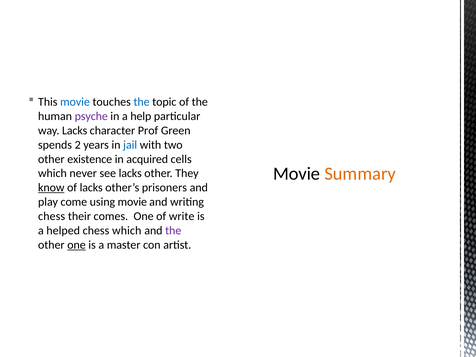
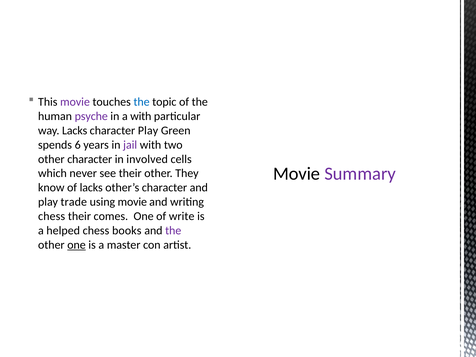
movie colour: blue -> purple (75, 102)
a help: help -> with (141, 116)
character Prof: Prof -> Play (148, 131)
2: 2 -> 6 (78, 145)
jail colour: blue -> purple (130, 145)
other existence: existence -> character (90, 159)
acquired: acquired -> involved (147, 159)
Summary colour: orange -> purple (360, 174)
see lacks: lacks -> their (130, 173)
know underline: present -> none (51, 188)
other’s prisoners: prisoners -> character (164, 188)
come: come -> trade (74, 202)
chess which: which -> books (127, 230)
